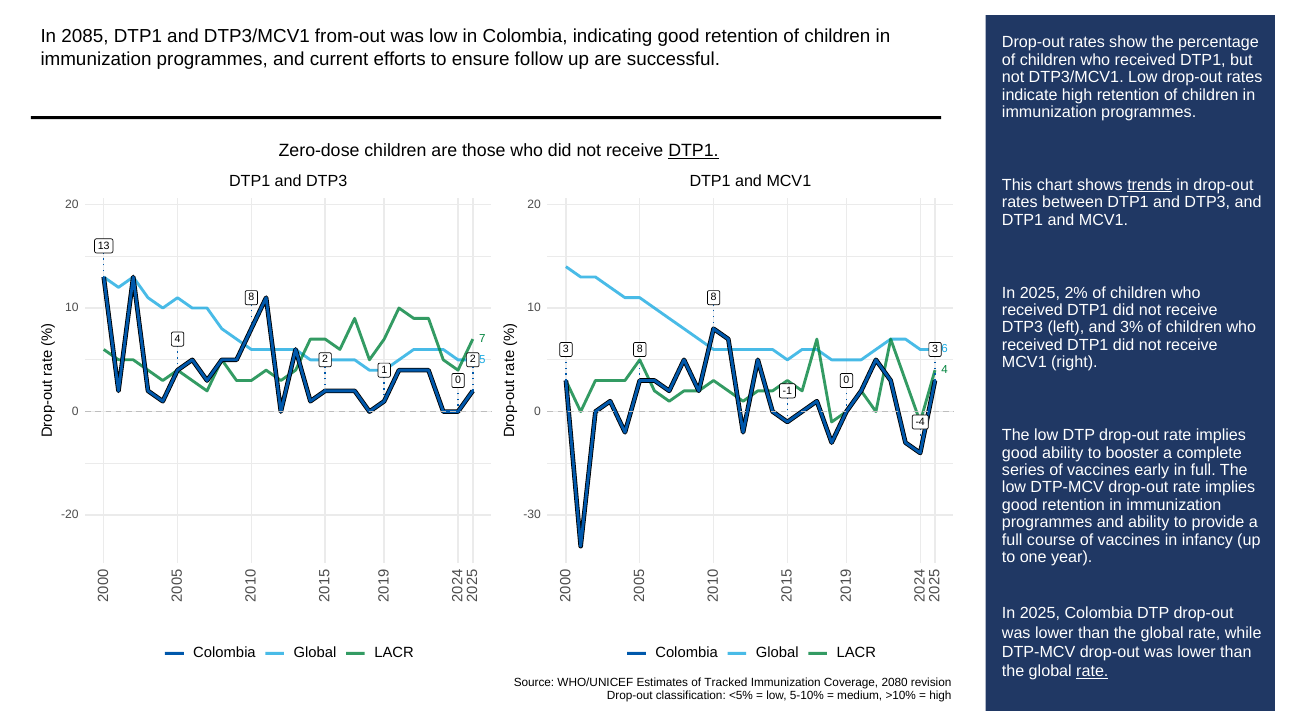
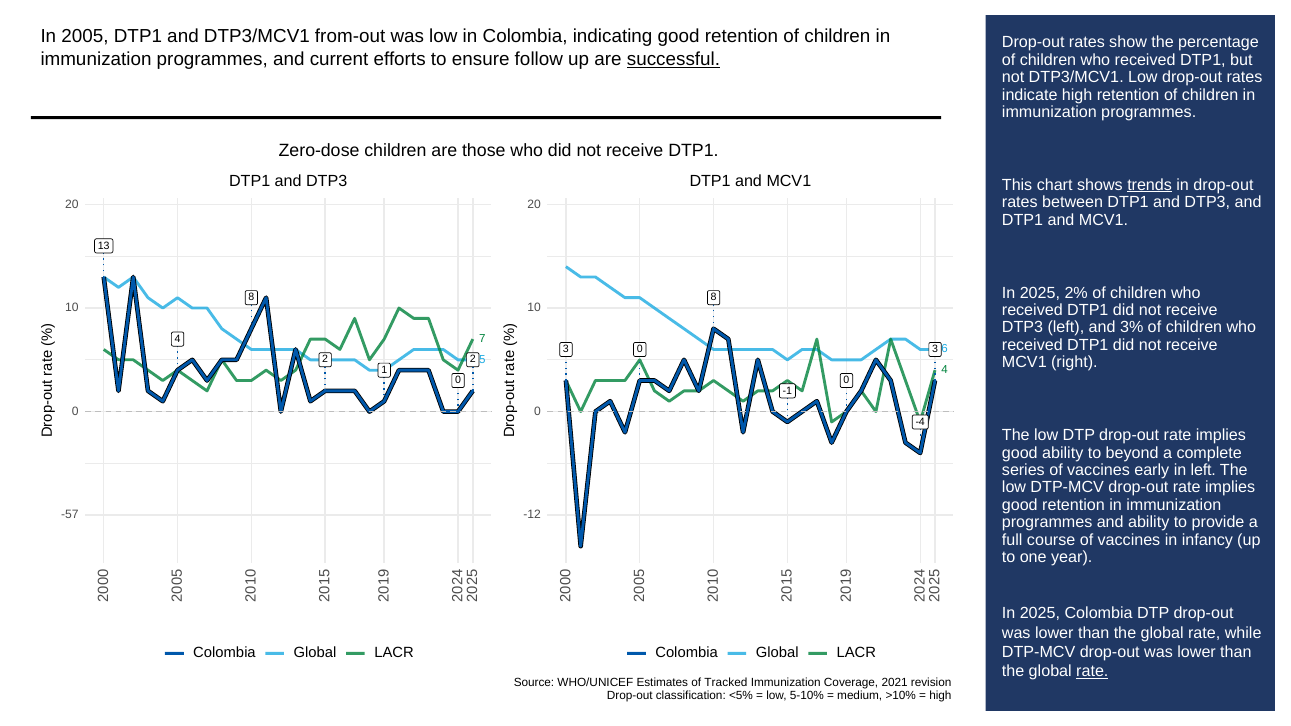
2085: 2085 -> 2005 (85, 37)
successful underline: none -> present (673, 59)
DTP1 underline: present -> none (693, 151)
3 8: 8 -> 0 (640, 349)
booster: booster -> beyond (1132, 453)
in full: full -> left (1203, 470)
-20: -20 -> -57 (70, 515)
-30: -30 -> -12 (532, 515)
2080: 2080 -> 2021 (895, 682)
